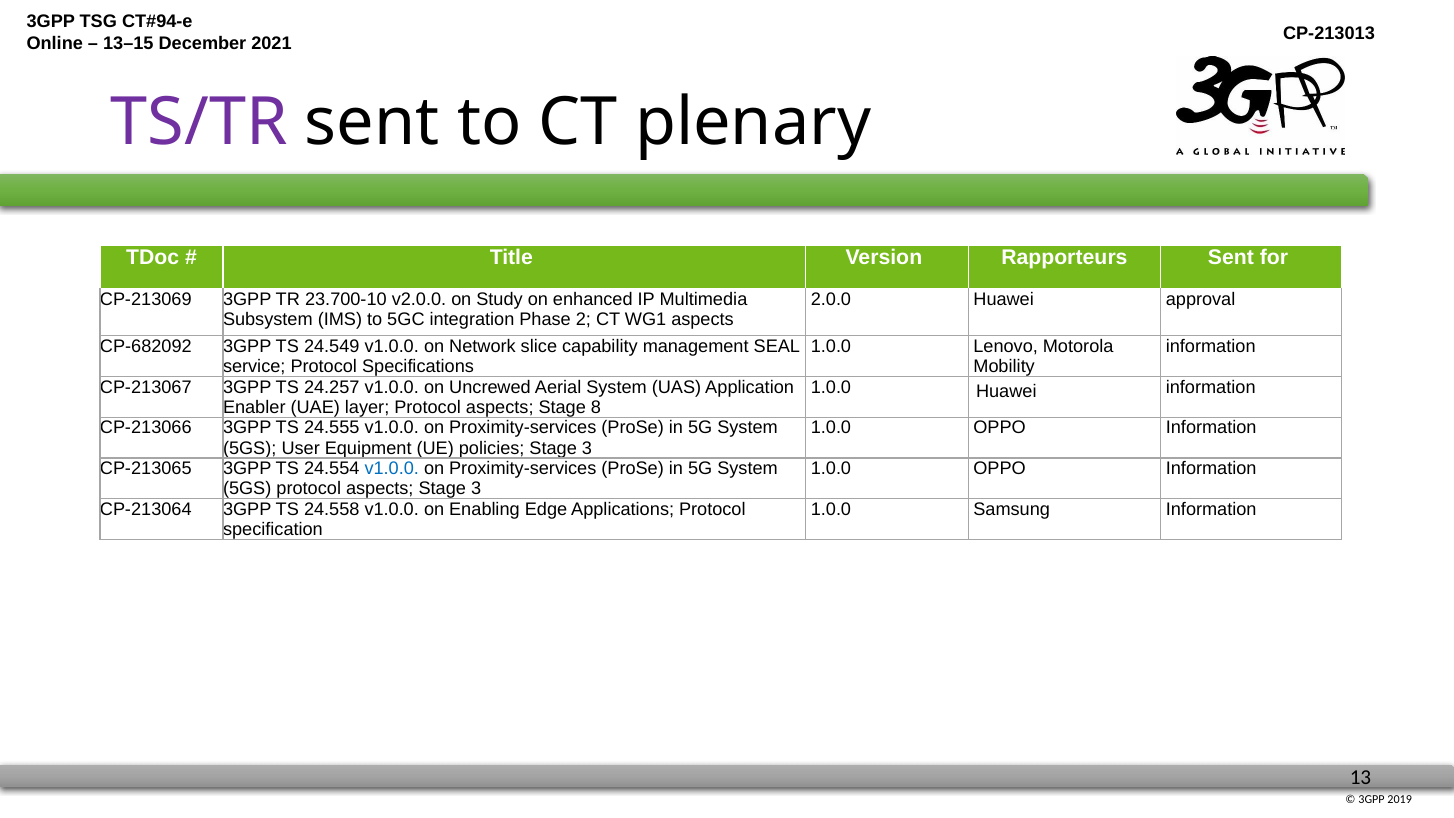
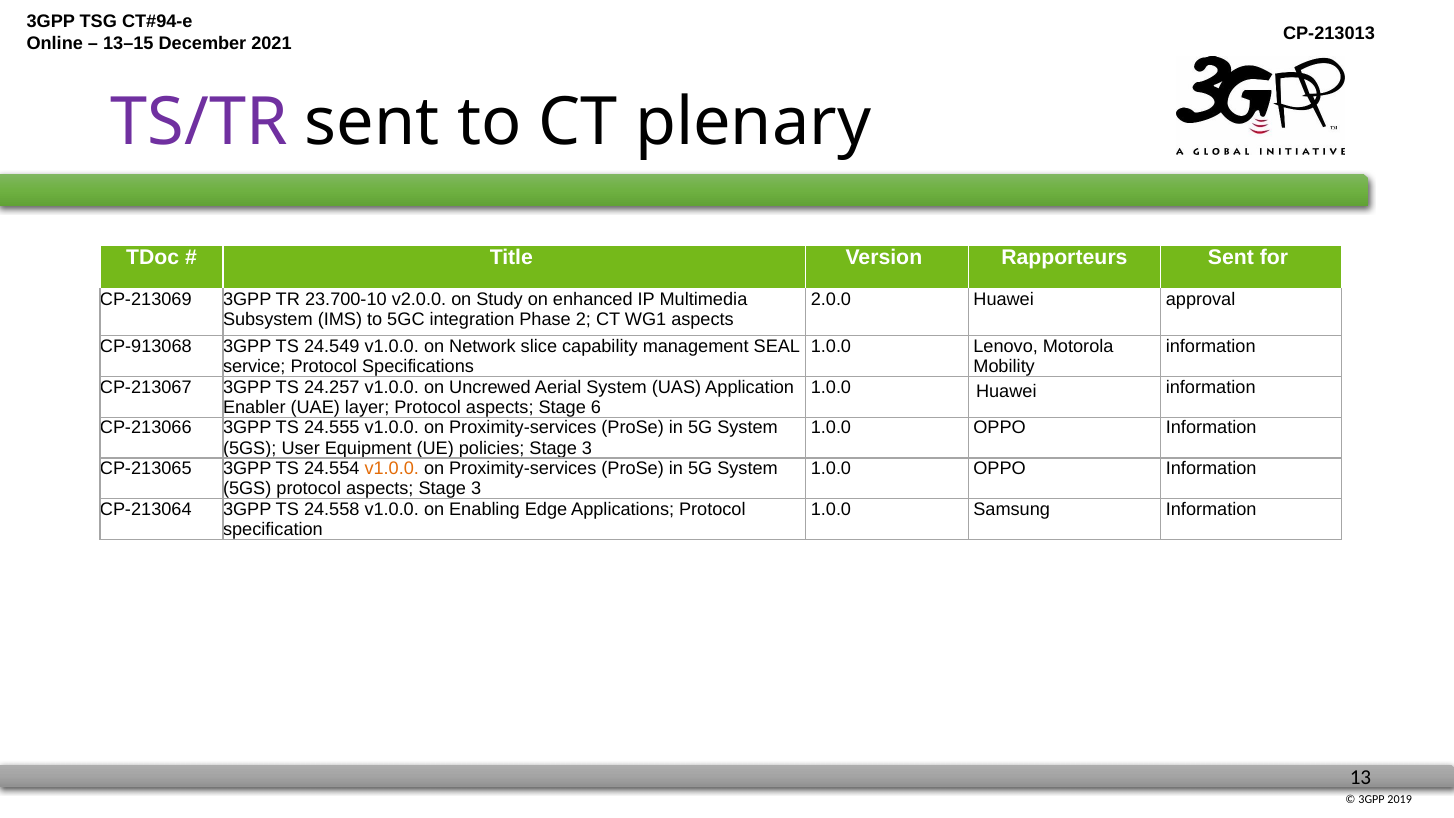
CP-682092: CP-682092 -> CP-913068 (146, 346)
8: 8 -> 6 (596, 407)
v1.0.0 colour: blue -> orange (392, 468)
